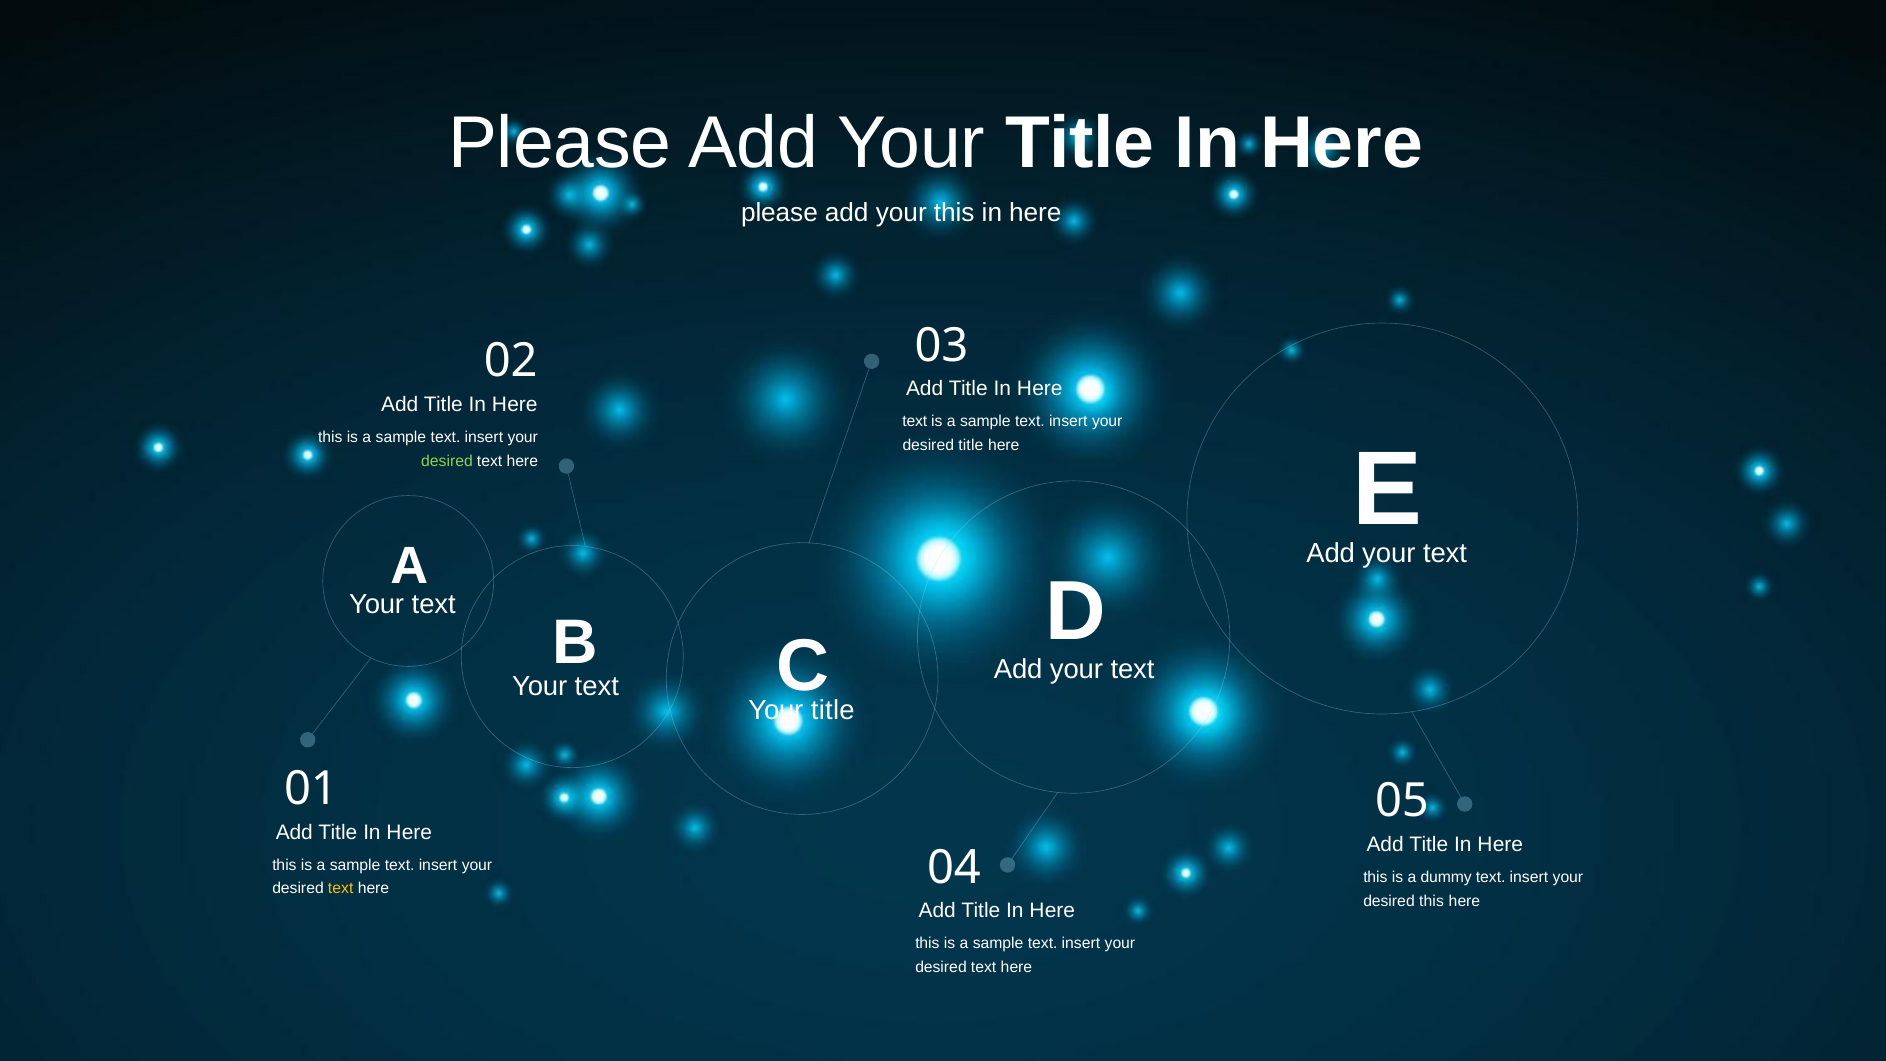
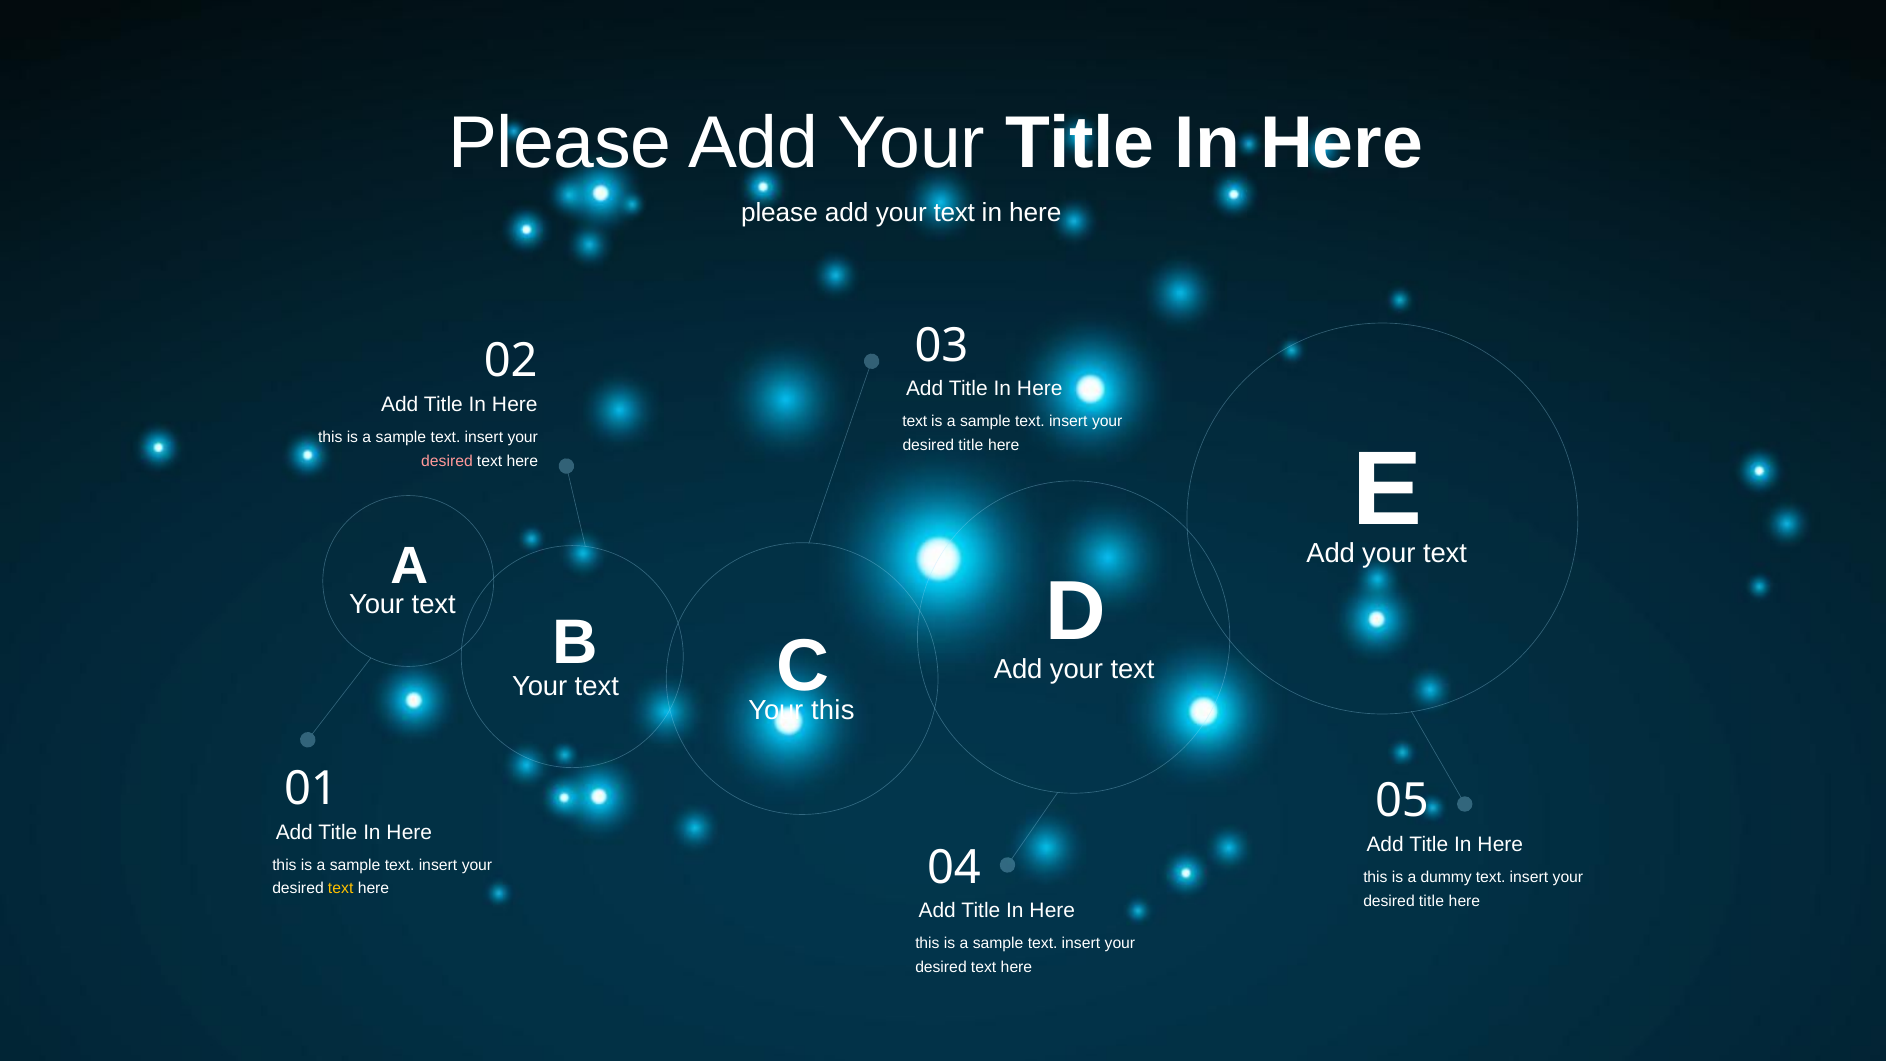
this: this -> text (954, 213)
desired colour: light green -> pink (447, 461)
title: title -> this (833, 710)
this: this -> title (1432, 901)
